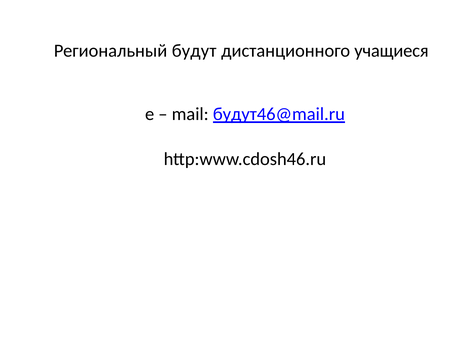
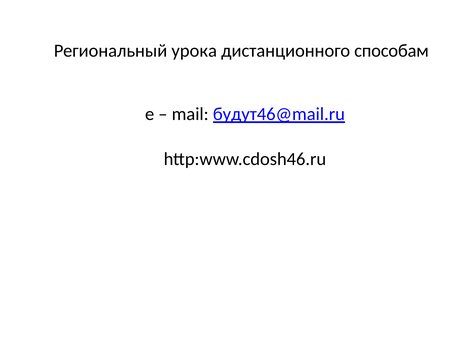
будут: будут -> урока (194, 51)
учащиеся: учащиеся -> способам (391, 51)
